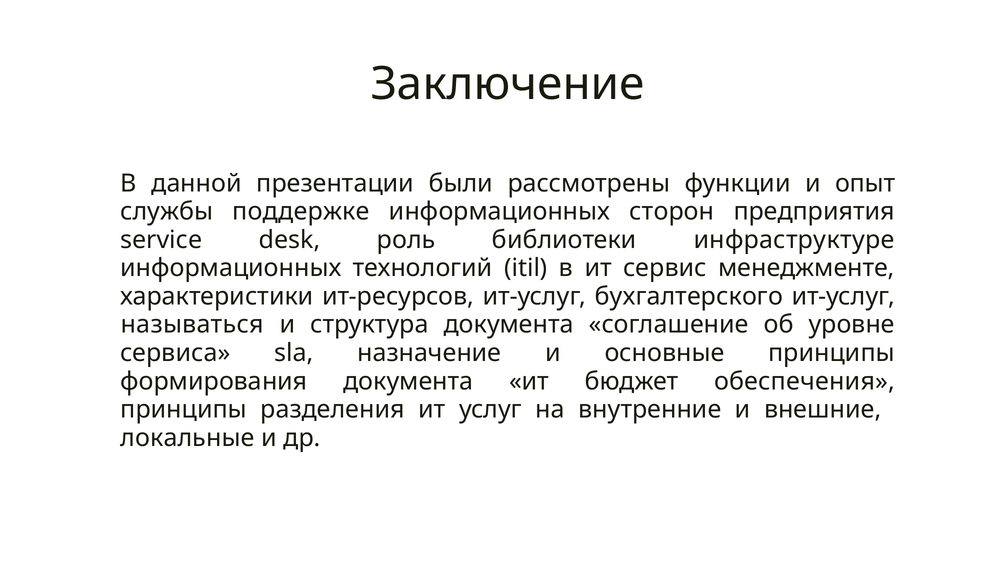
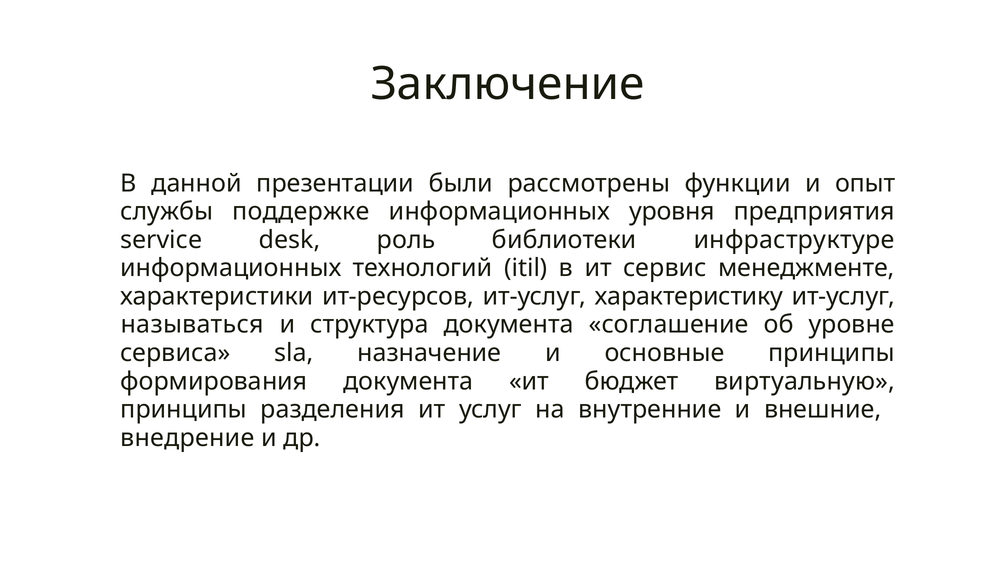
сторон: сторон -> уровня (672, 212)
бухгалтерского: бухгалтерского -> характеристику (689, 296)
обеспечения: обеспечения -> виртуальную (805, 381)
локальные: локальные -> внедрение (187, 438)
